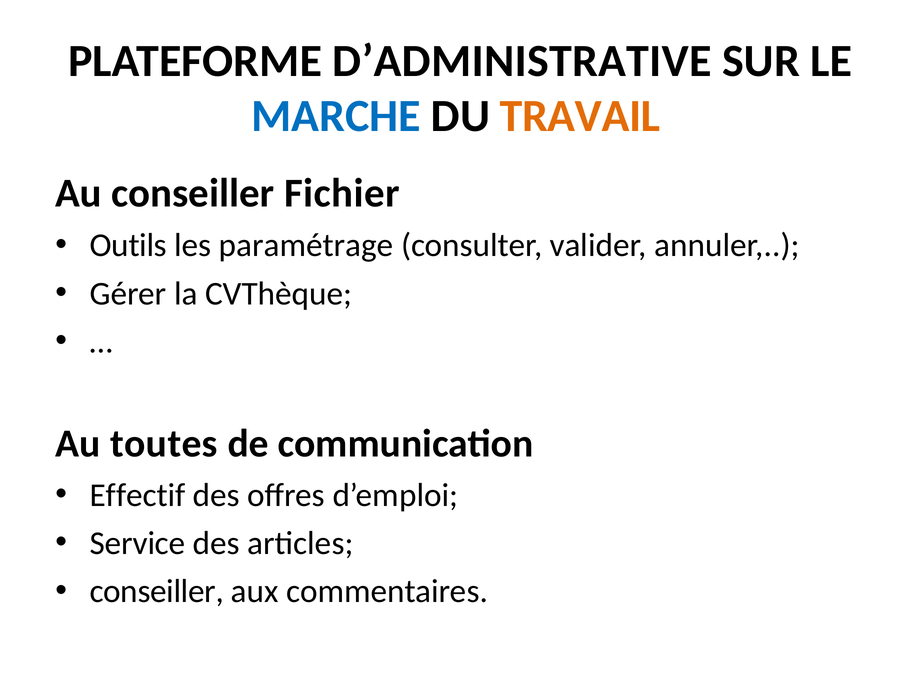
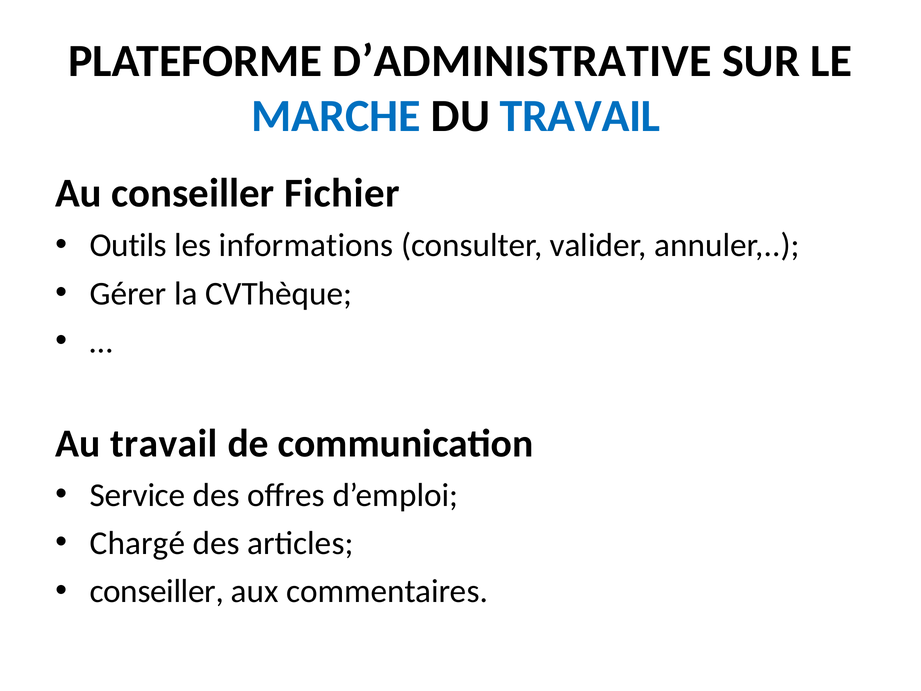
TRAVAIL colour: orange -> blue (580, 116)
paramétrage: paramétrage -> informations (306, 245)
Au toutes: toutes -> travail (164, 444)
Effectif: Effectif -> Service (138, 495)
Service: Service -> Chargé (137, 543)
